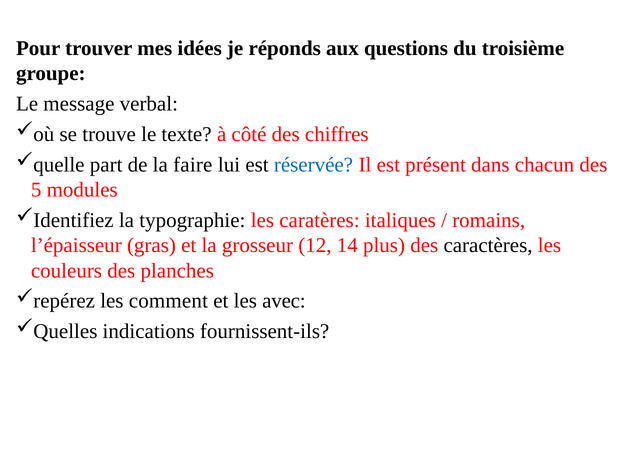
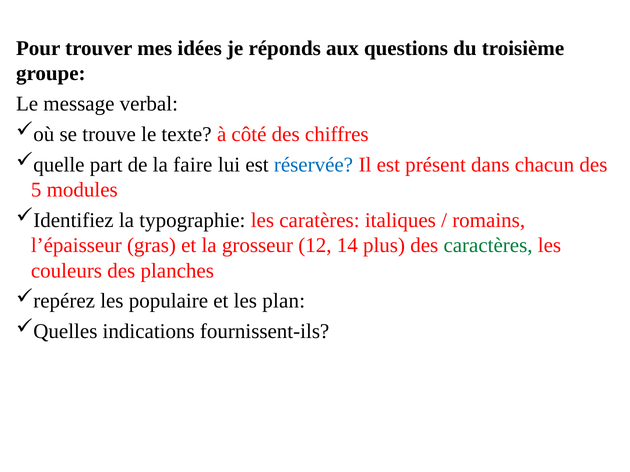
caractères colour: black -> green (488, 246)
comment: comment -> populaire (168, 301)
avec: avec -> plan (284, 301)
